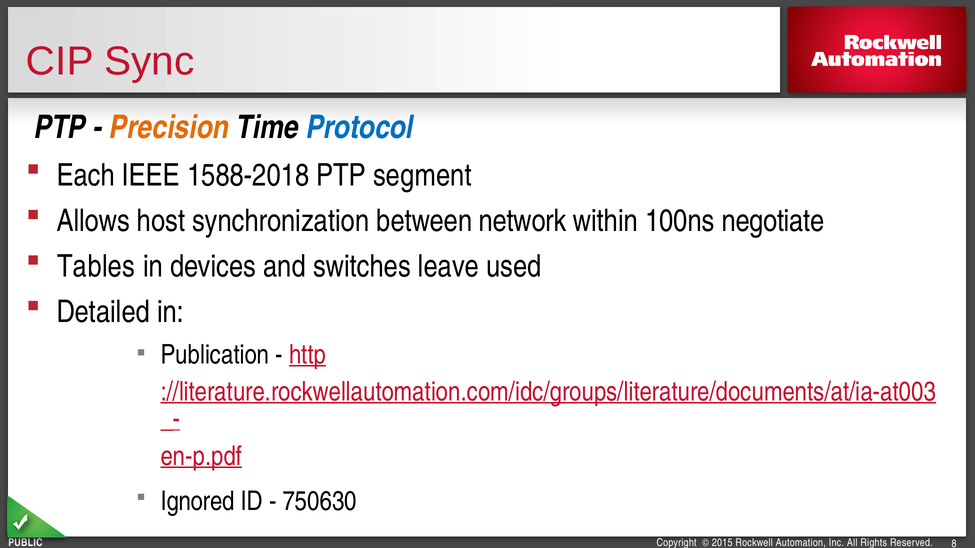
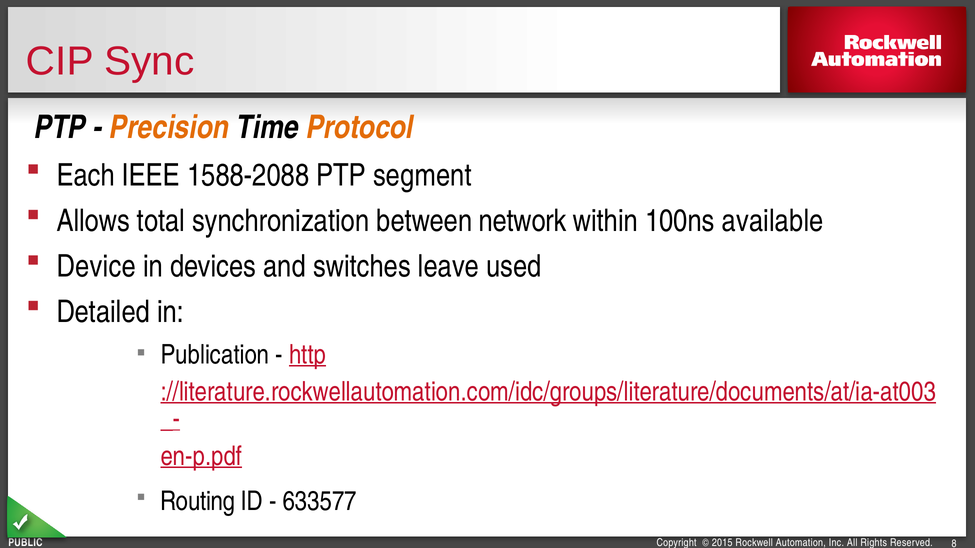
Protocol colour: blue -> orange (360, 127)
1588-2018: 1588-2018 -> 1588-2088 (248, 176)
host: host -> total (161, 221)
negotiate: negotiate -> available (773, 221)
Tables: Tables -> Device (96, 267)
Ignored: Ignored -> Routing (198, 502)
750630: 750630 -> 633577 (320, 502)
